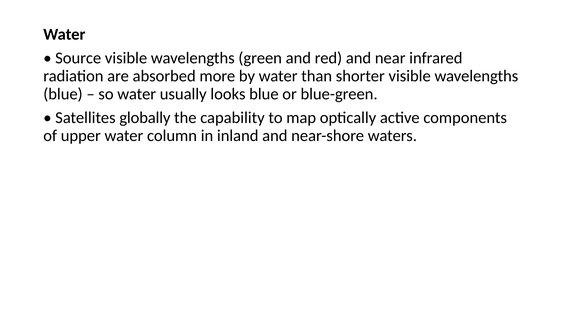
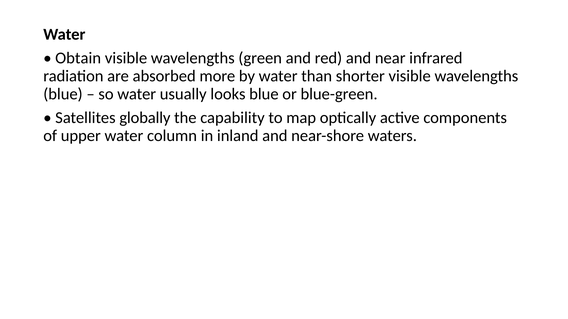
Source: Source -> Obtain (78, 58)
